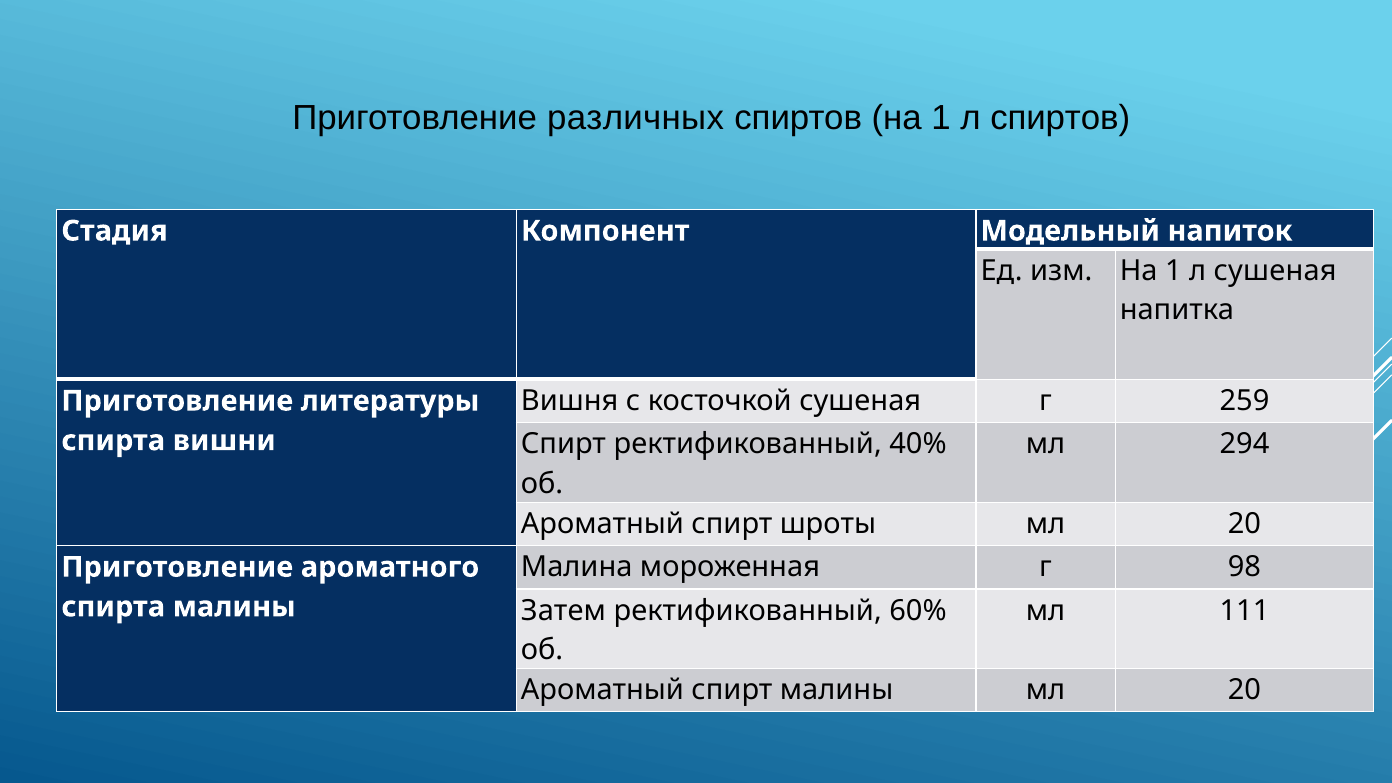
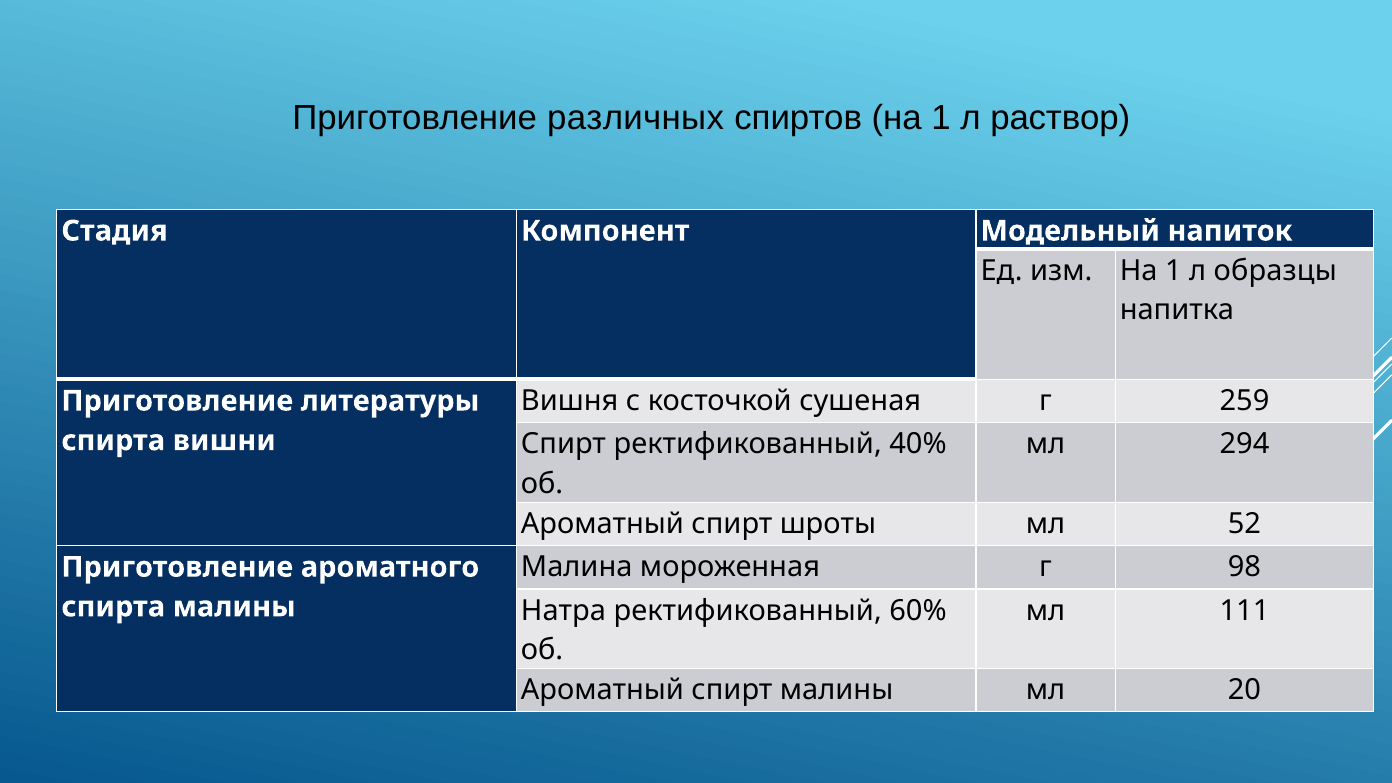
л спиртов: спиртов -> раствор (1060, 118)
л сушеная: сушеная -> образцы (1275, 271)
20: 20 -> 52 (1244, 524)
Затем: Затем -> Натра (563, 611)
